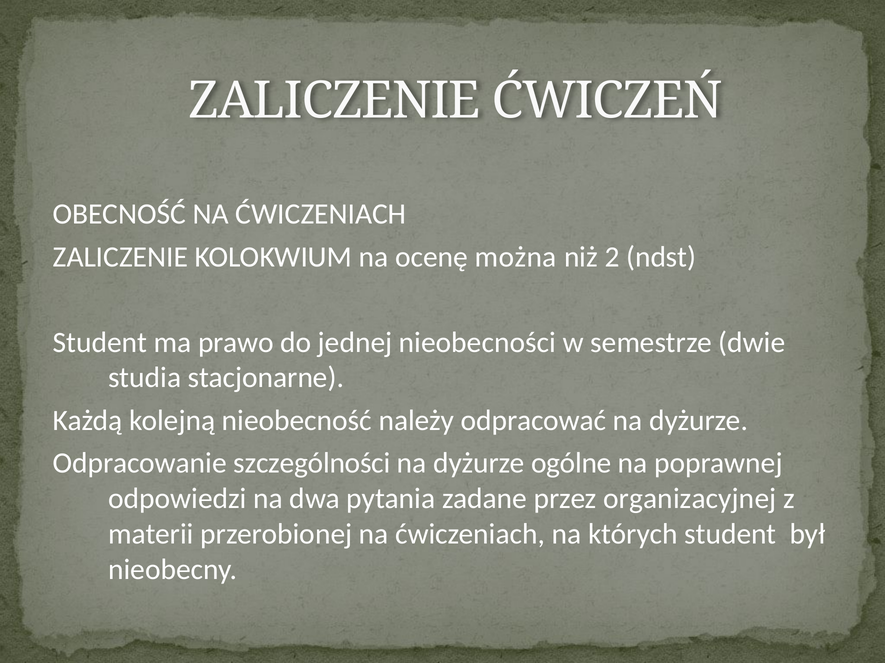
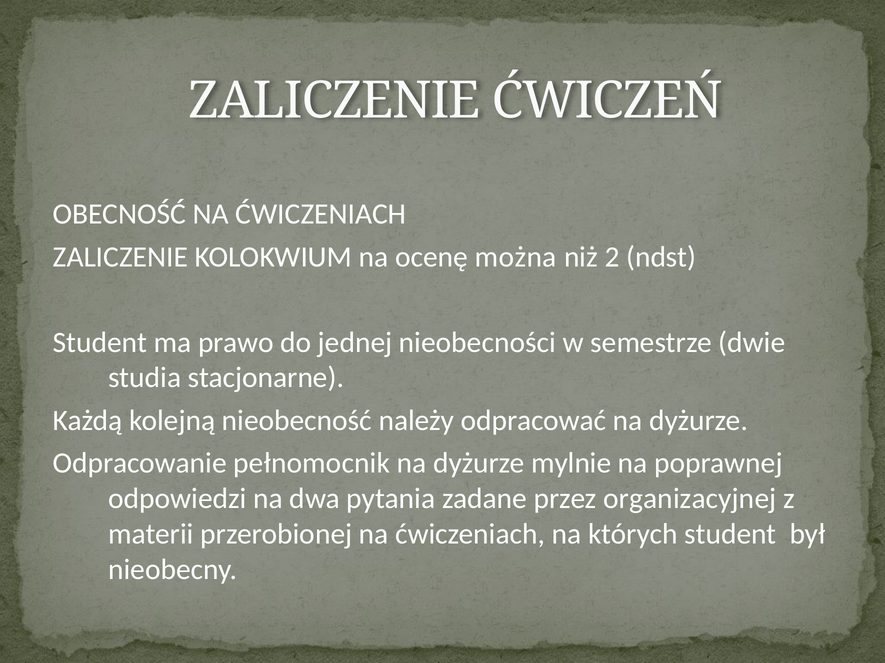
szczególności: szczególności -> pełnomocnik (312, 464)
ogólne: ogólne -> mylnie (571, 464)
